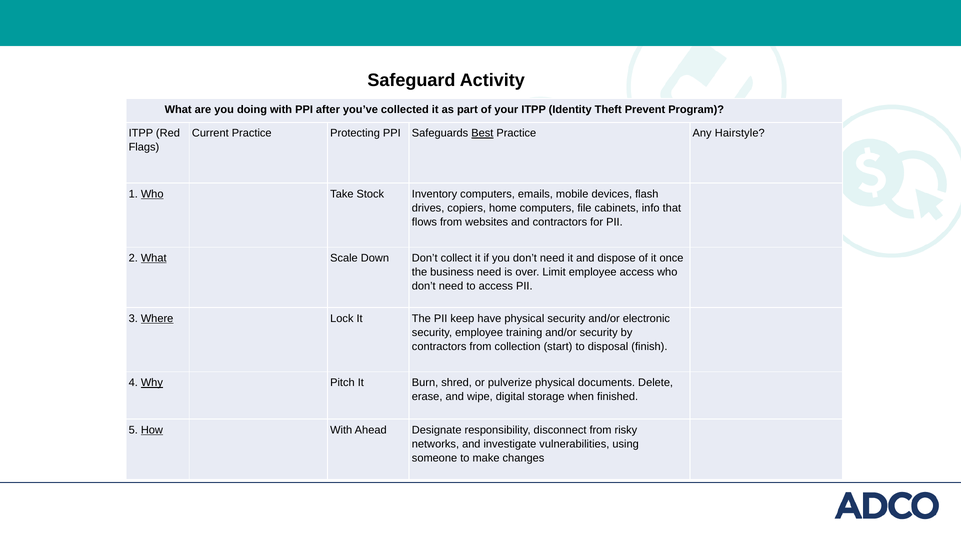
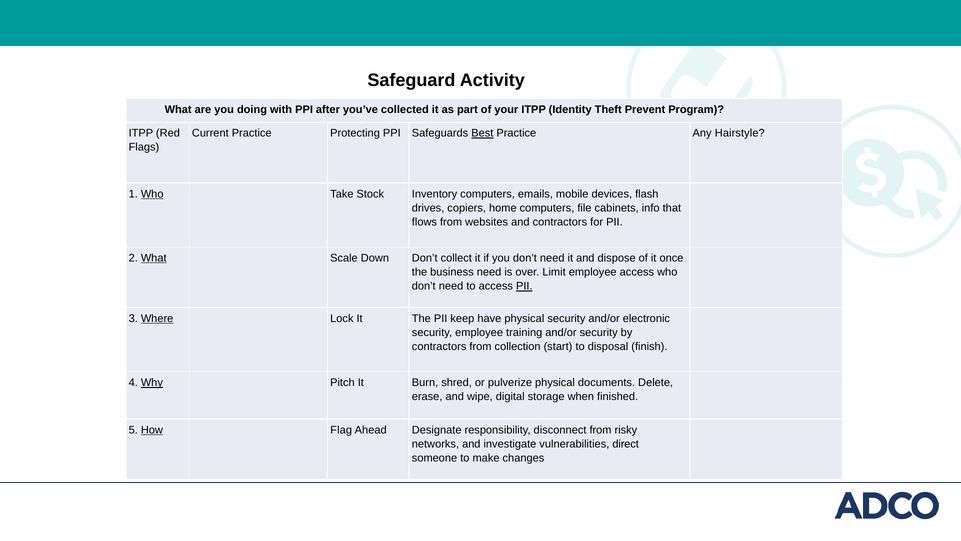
PII underline: none -> present (524, 286)
How With: With -> Flag (341, 430)
using: using -> direct (626, 444)
